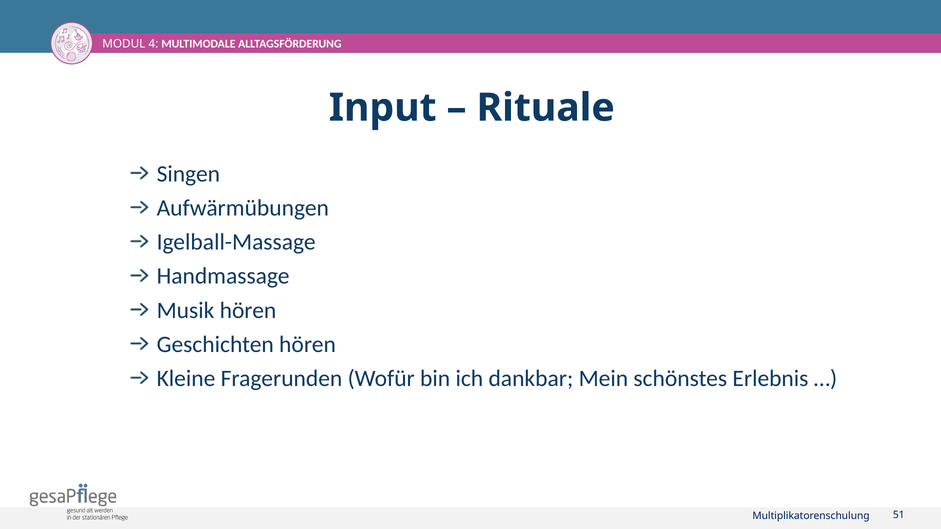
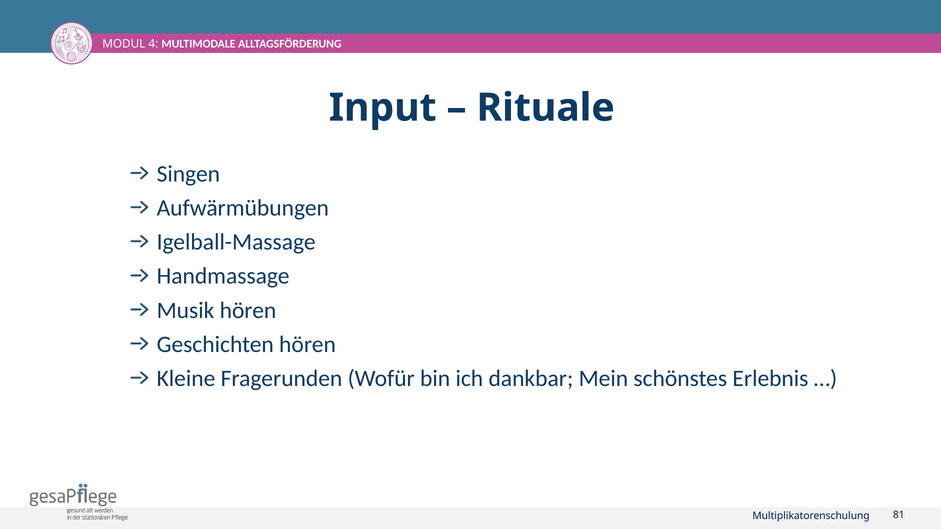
51: 51 -> 81 (899, 515)
